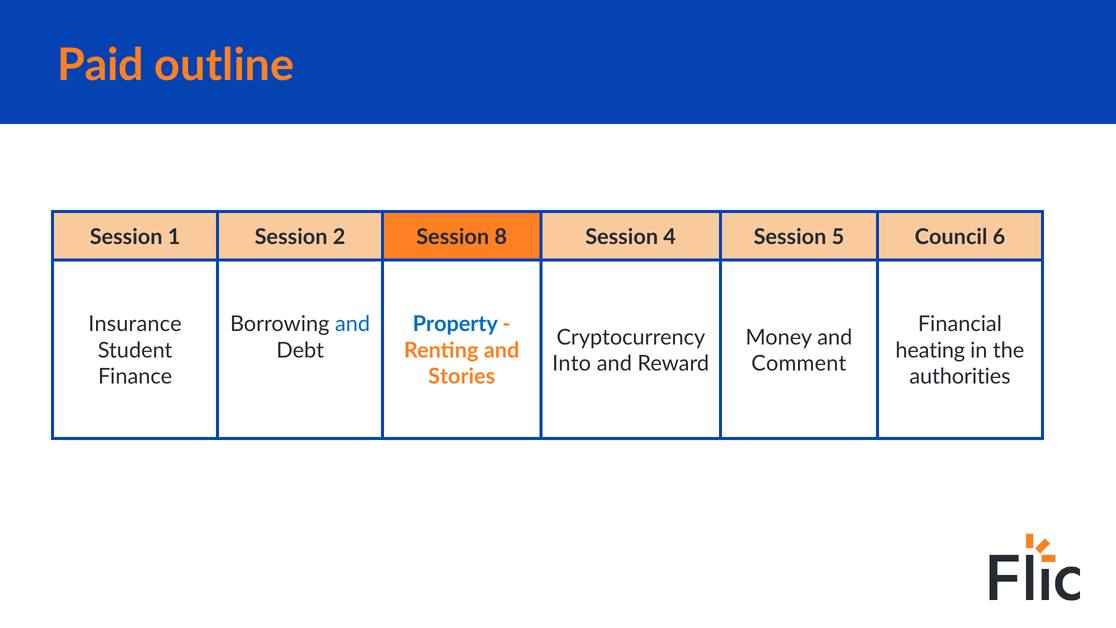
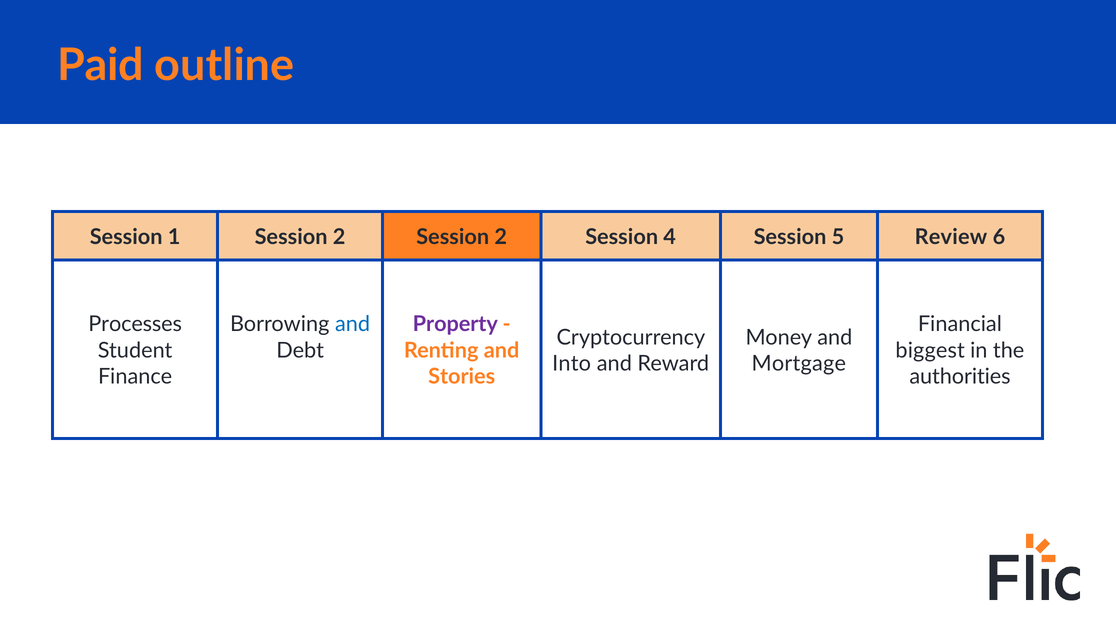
2 Session 8: 8 -> 2 (501, 237)
Council: Council -> Review (951, 237)
Insurance: Insurance -> Processes (135, 324)
Property colour: blue -> purple (455, 324)
heating: heating -> biggest (930, 350)
Comment: Comment -> Mortgage (799, 363)
